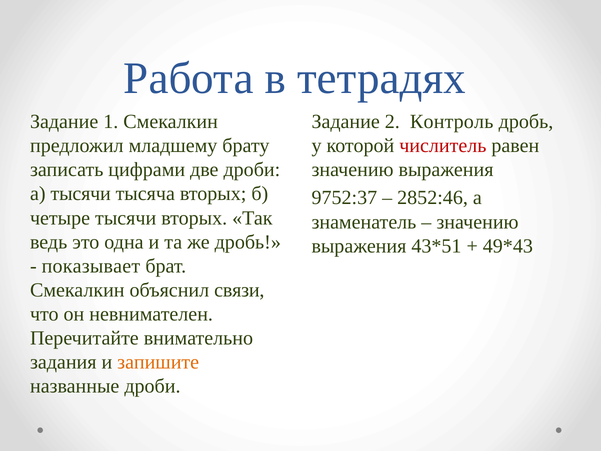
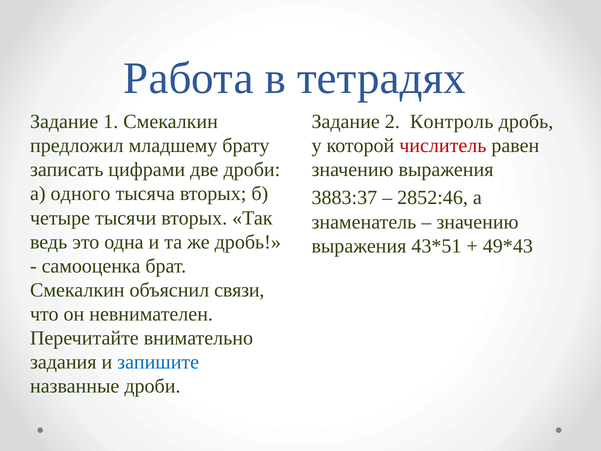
а тысячи: тысячи -> одного (81, 194)
9752:37: 9752:37 -> 3883:37 (344, 198)
показывает: показывает -> самооценка (91, 266)
запишите colour: orange -> blue (158, 362)
